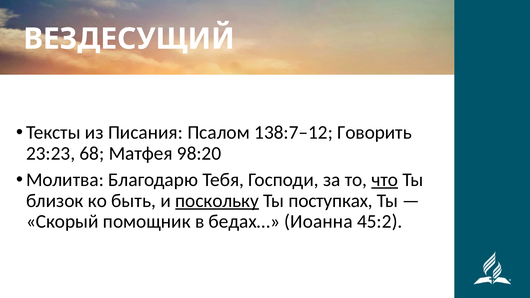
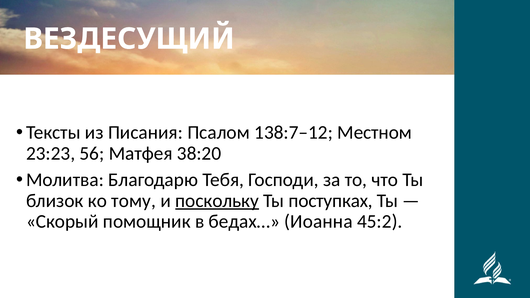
Говорить: Говорить -> Местном (375, 133)
68: 68 -> 56 (92, 153)
98:20: 98:20 -> 38:20 (199, 153)
что underline: present -> none (385, 180)
быть: быть -> тому (134, 201)
